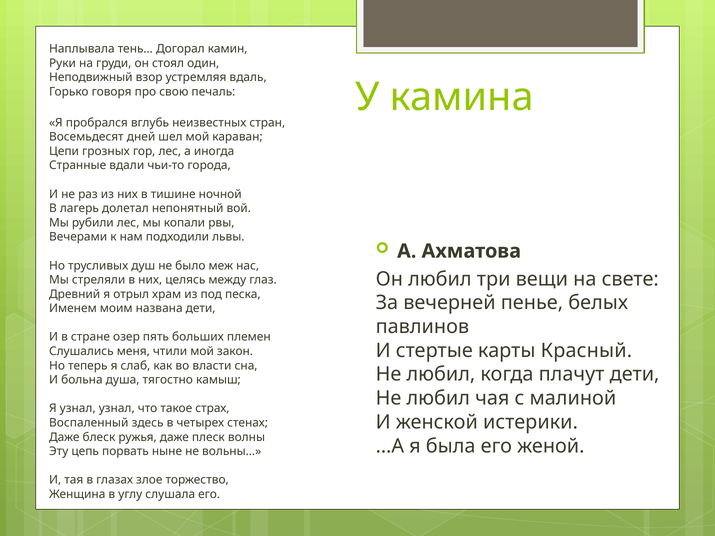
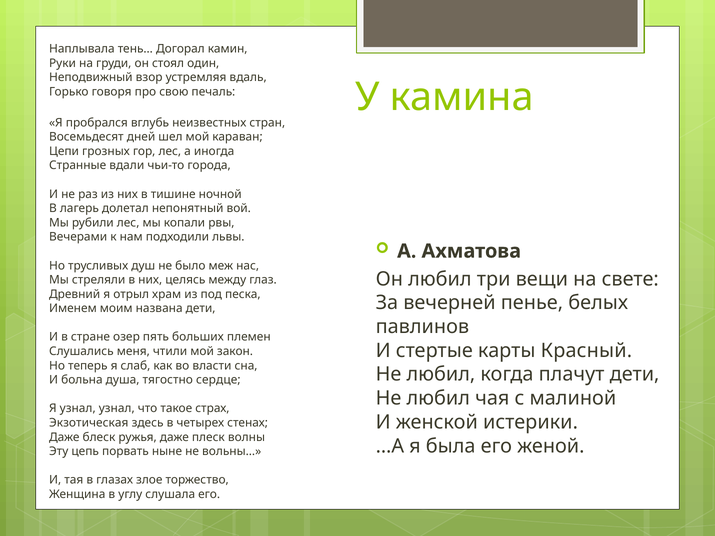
камыш: камыш -> сердце (218, 380)
Воспаленный: Воспаленный -> Экзотическая (89, 423)
